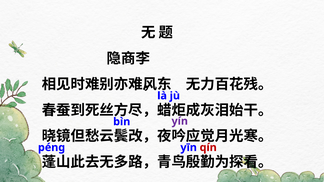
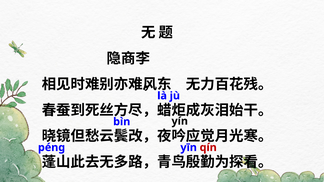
yín colour: purple -> black (180, 121)
